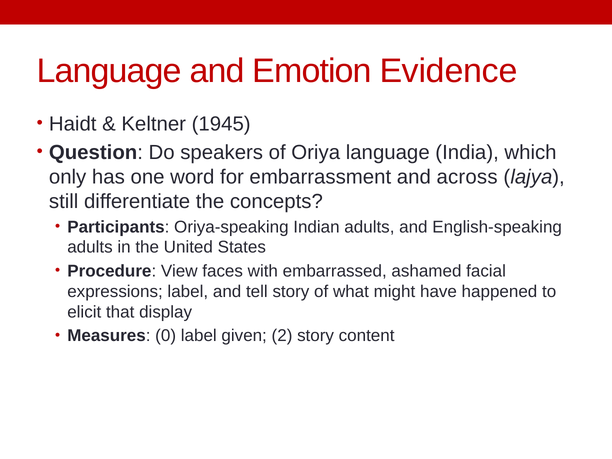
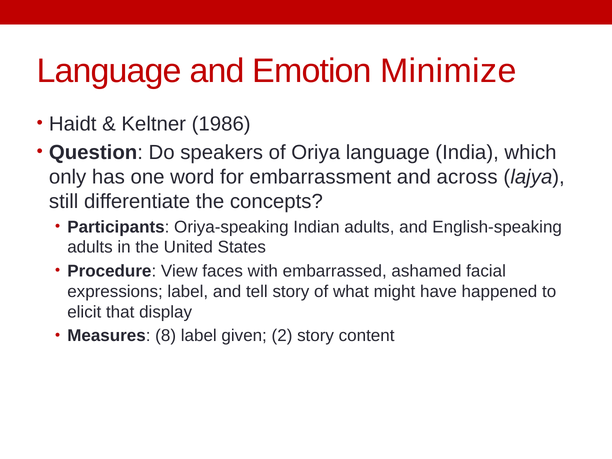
Evidence: Evidence -> Minimize (448, 71)
1945: 1945 -> 1986 (221, 124)
0: 0 -> 8 (166, 336)
